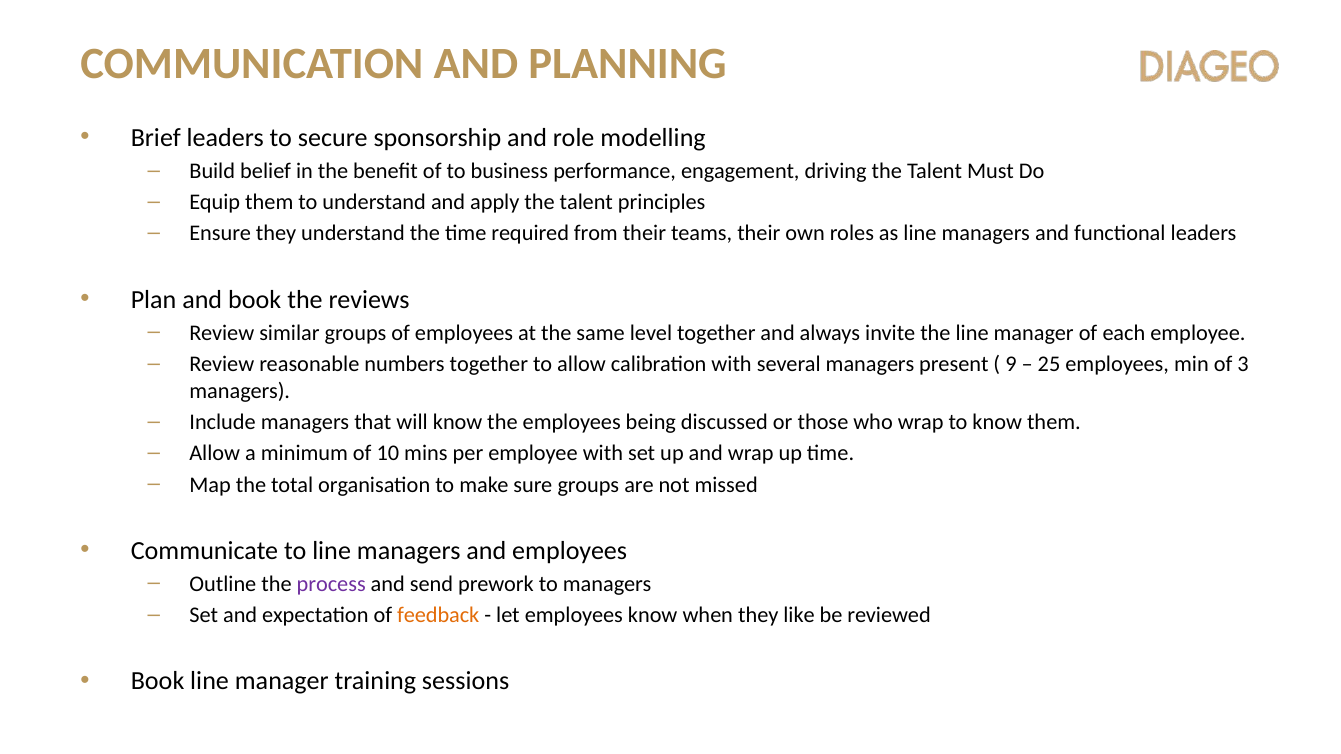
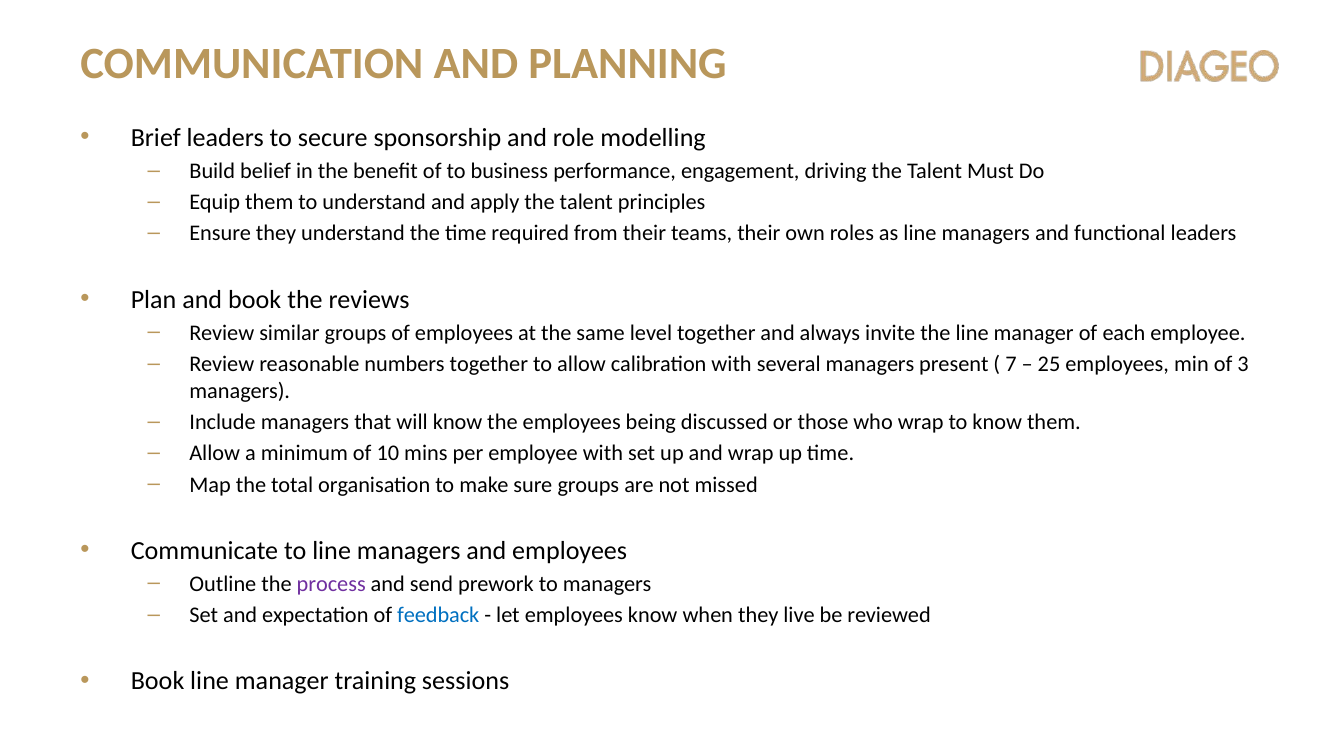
9: 9 -> 7 (1011, 364)
feedback colour: orange -> blue (438, 615)
like: like -> live (799, 615)
